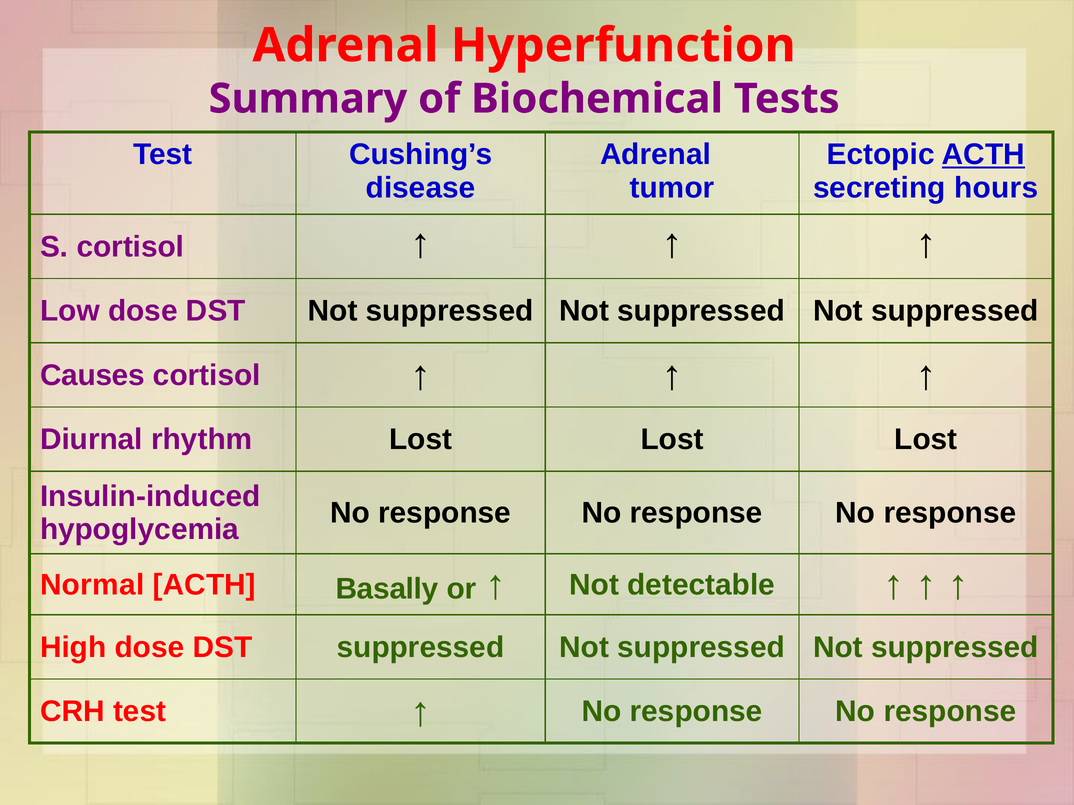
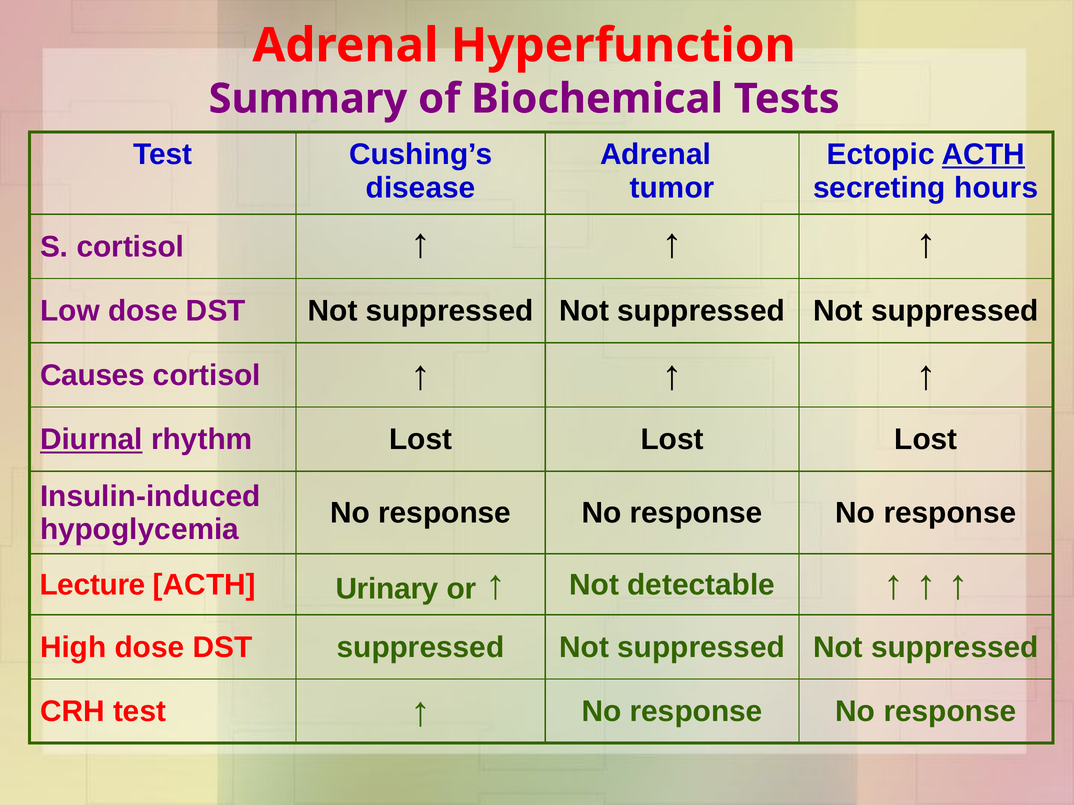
Diurnal underline: none -> present (91, 440)
Normal: Normal -> Lecture (92, 585)
Basally: Basally -> Urinary (387, 589)
